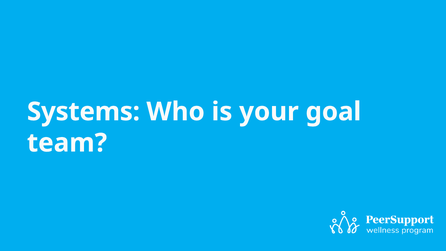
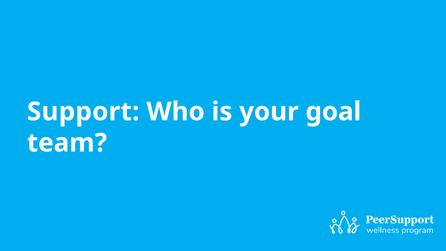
Systems: Systems -> Support (83, 112)
